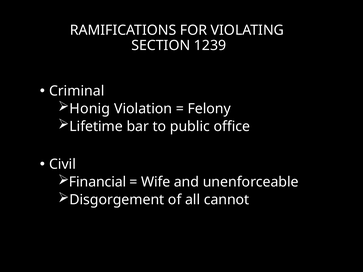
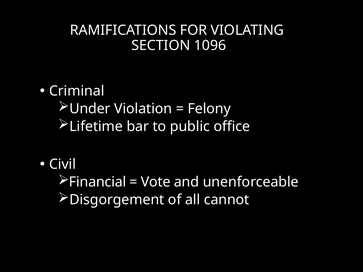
1239: 1239 -> 1096 (210, 45)
Honig: Honig -> Under (90, 109)
Wife: Wife -> Vote (156, 182)
